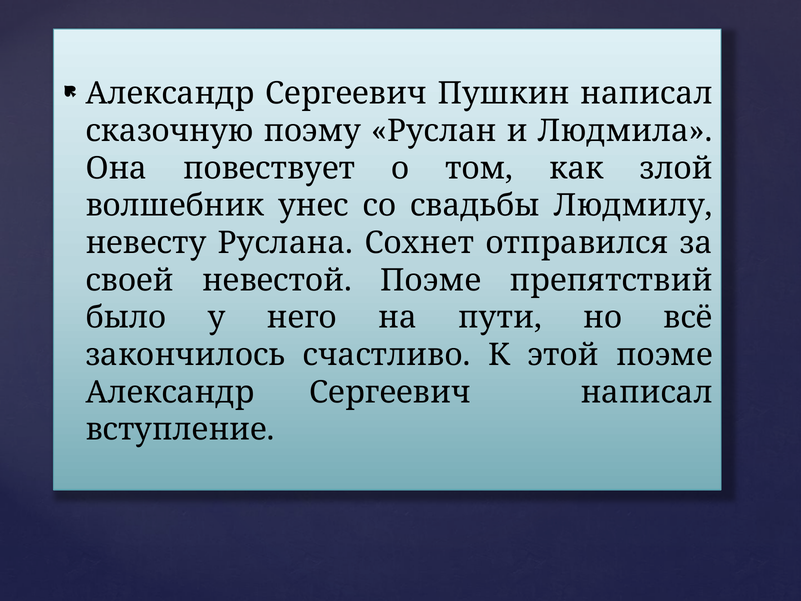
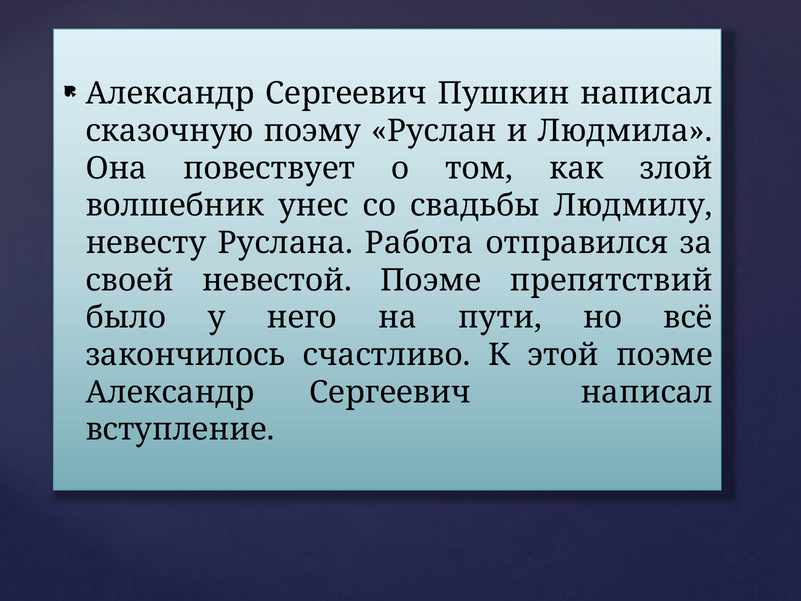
Сохнет: Сохнет -> Работа (419, 243)
